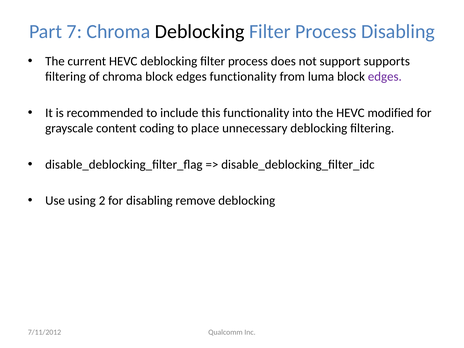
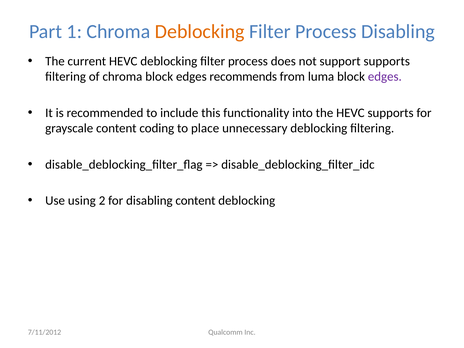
7: 7 -> 1 (74, 32)
Deblocking colour: black -> orange (200, 32)
edges functionality: functionality -> recommends (243, 77)
HEVC modified: modified -> supports (391, 113)
disabling remove: remove -> content (196, 201)
